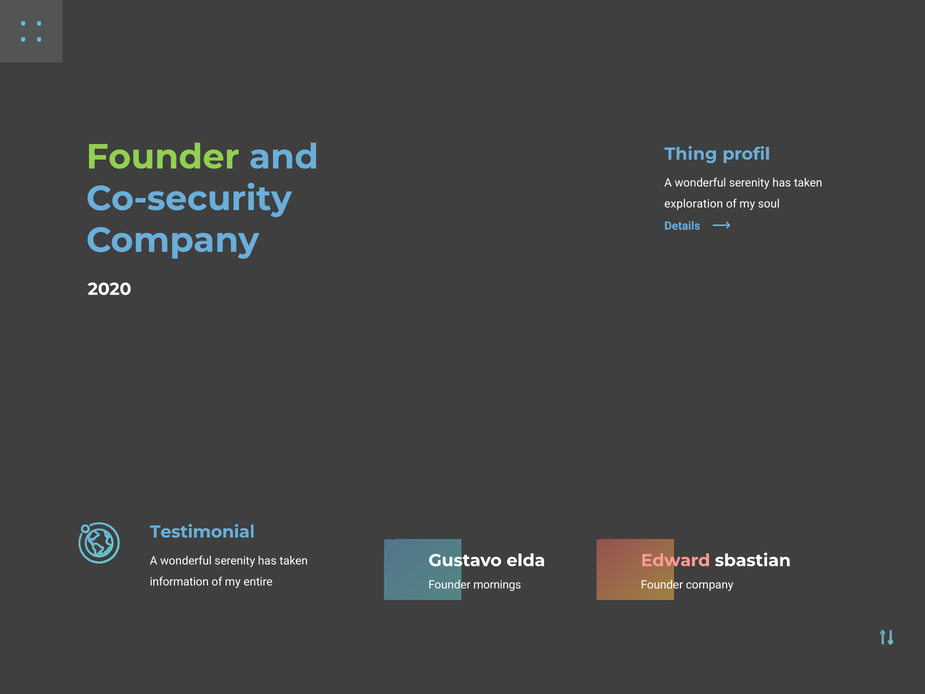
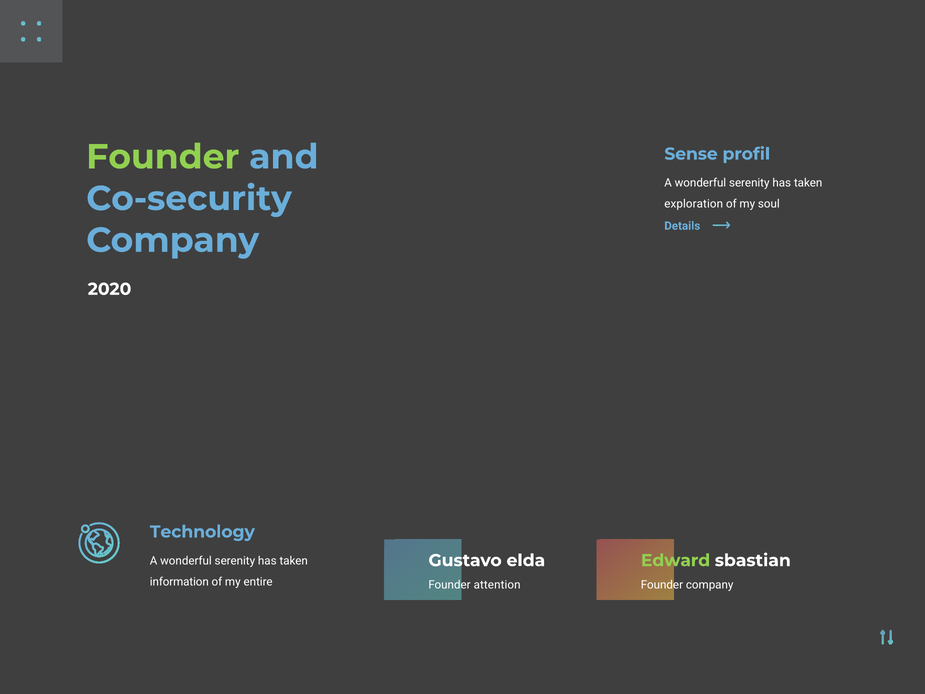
Thing: Thing -> Sense (691, 154)
Testimonial: Testimonial -> Technology (202, 532)
Edward colour: pink -> light green (676, 560)
mornings: mornings -> attention (497, 585)
